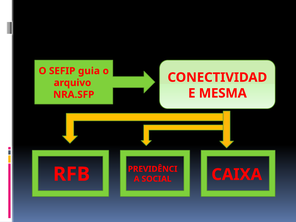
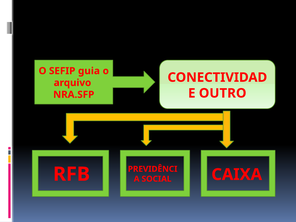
MESMA: MESMA -> OUTRO (223, 93)
